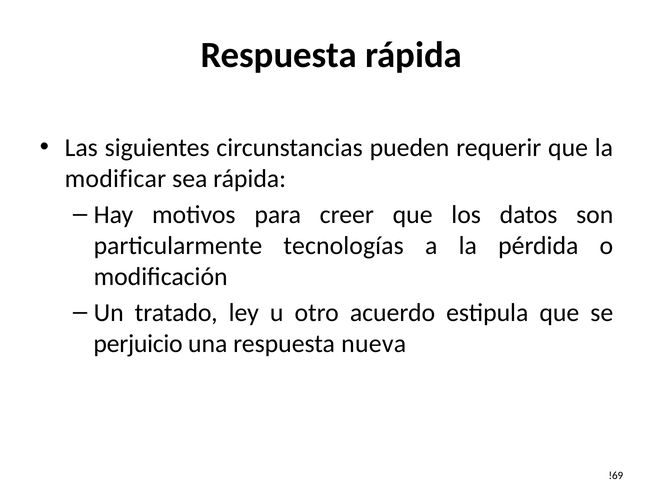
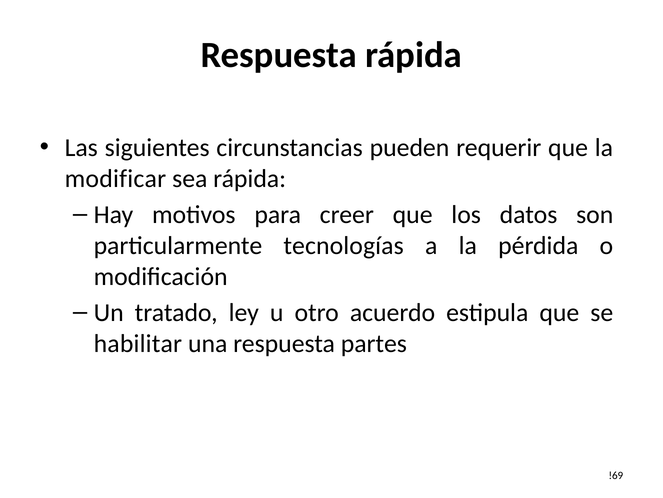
perjuicio: perjuicio -> habilitar (138, 343)
nueva: nueva -> partes (374, 343)
